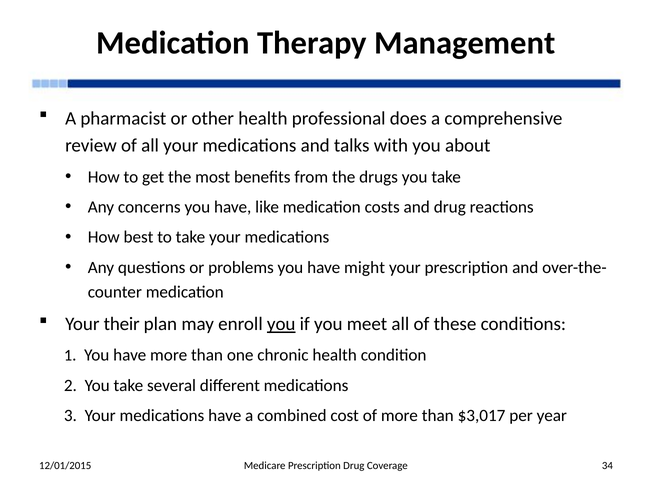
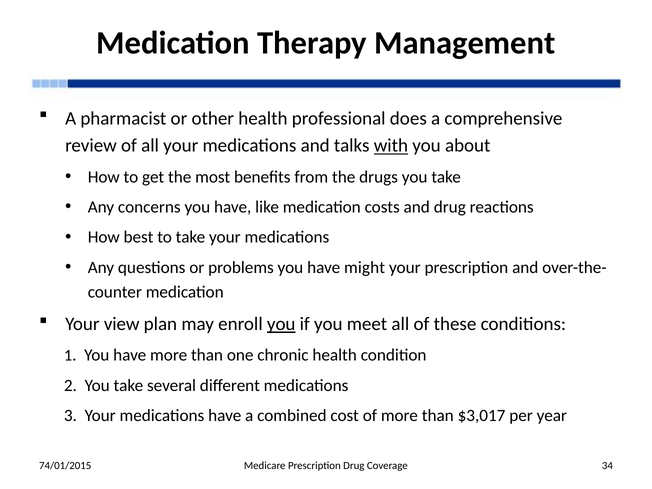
with underline: none -> present (391, 146)
their: their -> view (122, 324)
12/01/2015: 12/01/2015 -> 74/01/2015 (65, 466)
